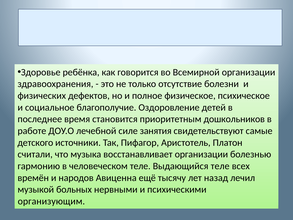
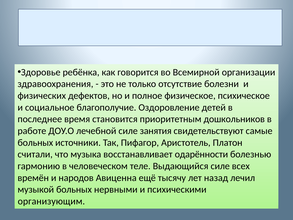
детского: детского -> больных (35, 142)
восстанавливает организации: организации -> одарённости (201, 154)
Выдающийся теле: теле -> силе (220, 166)
